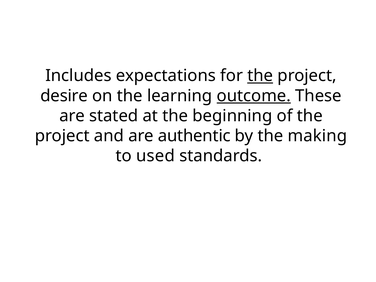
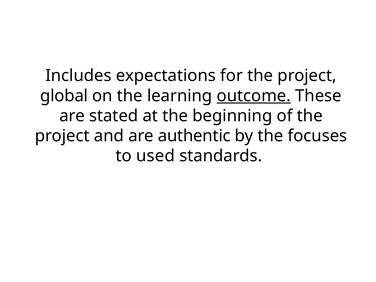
the underline: present -> none (260, 76)
desire: desire -> global (64, 96)
making: making -> focuses (317, 136)
